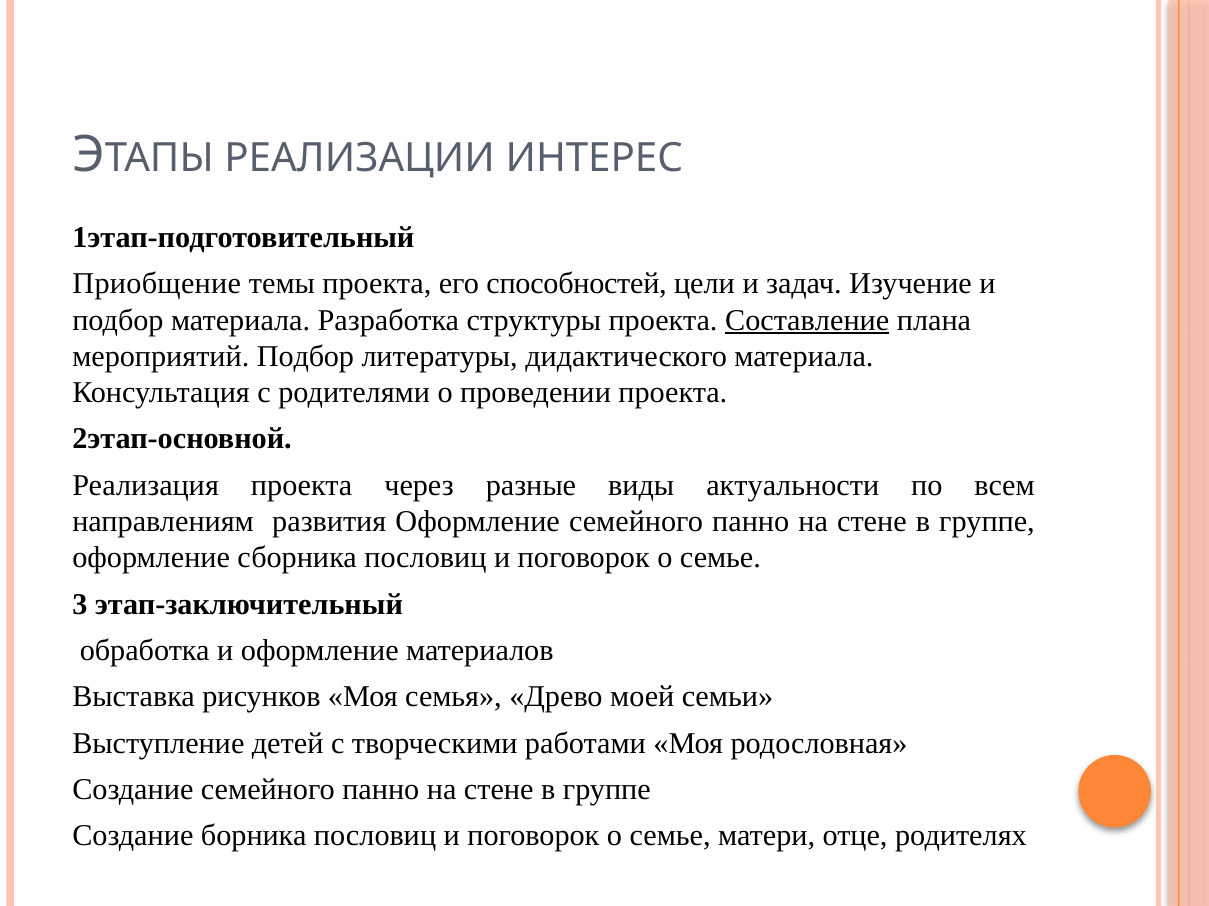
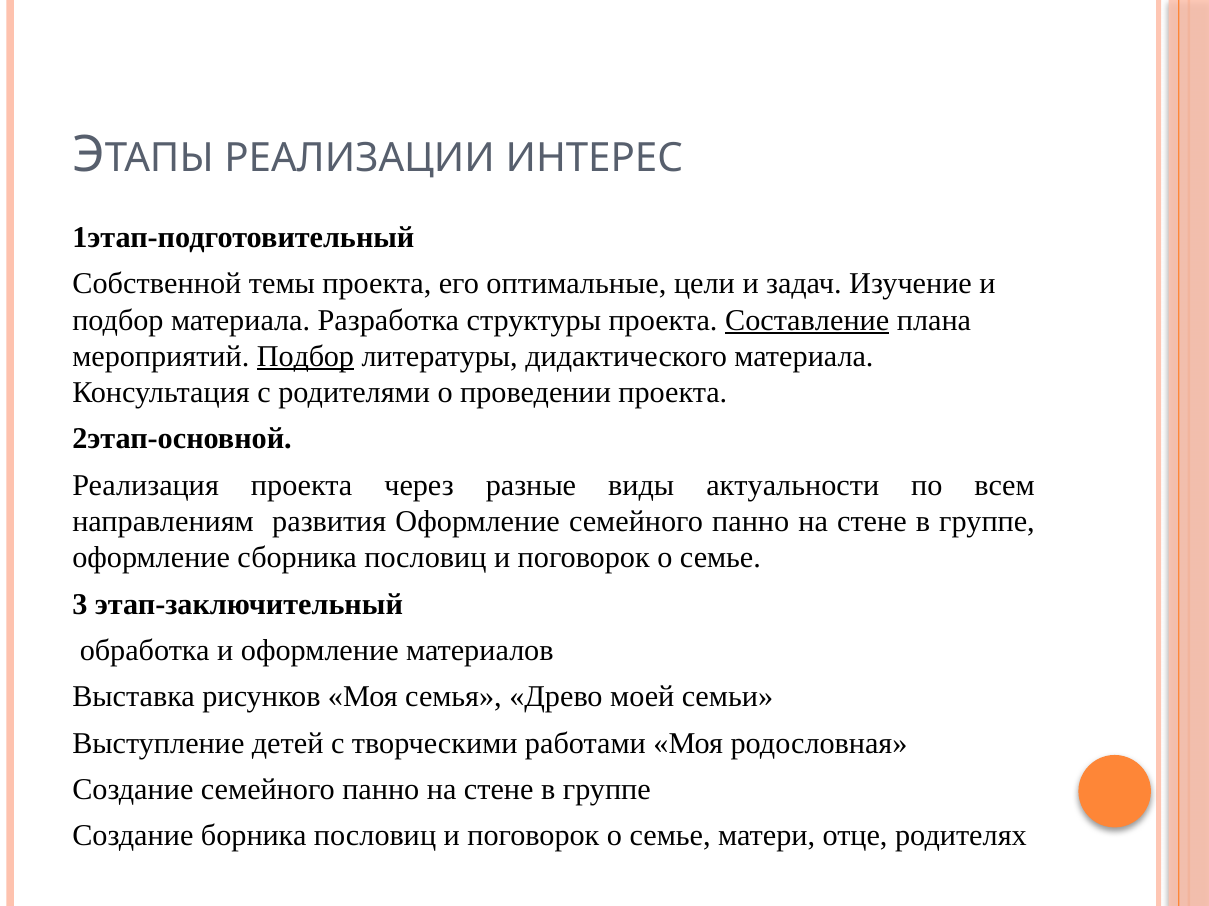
Приобщение: Приобщение -> Собственной (157, 284)
способностей: способностей -> оптимальные (576, 284)
Подбор underline: none -> present (305, 357)
